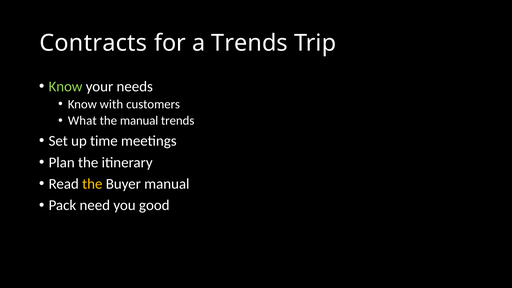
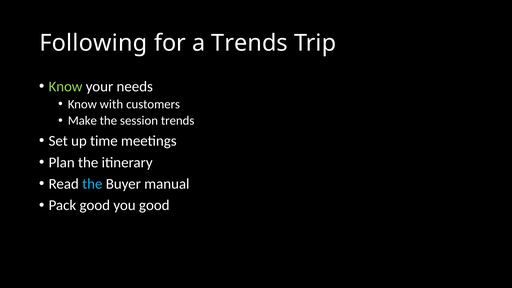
Contracts: Contracts -> Following (93, 43)
What: What -> Make (82, 121)
the manual: manual -> session (139, 121)
the colour: yellow -> light blue (92, 184)
Pack need: need -> good (95, 205)
